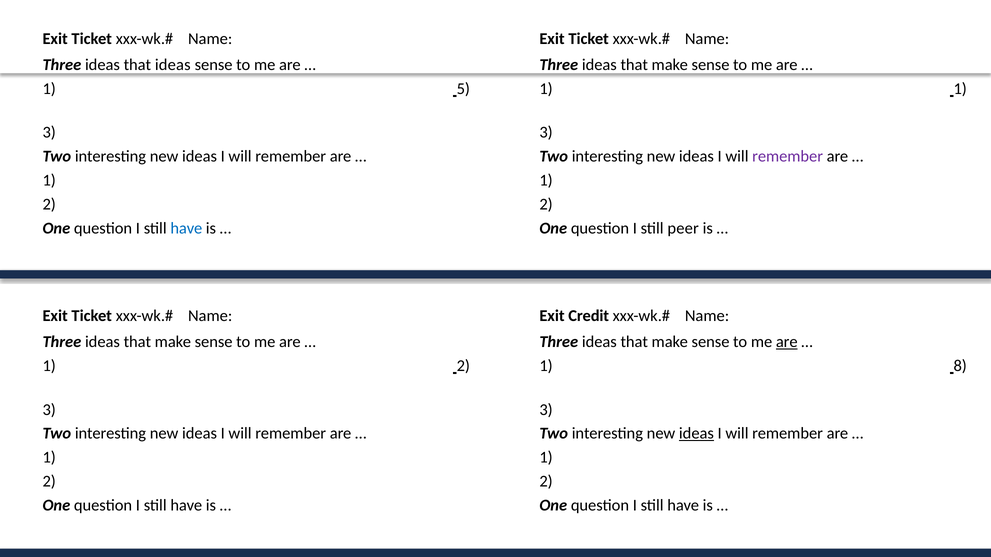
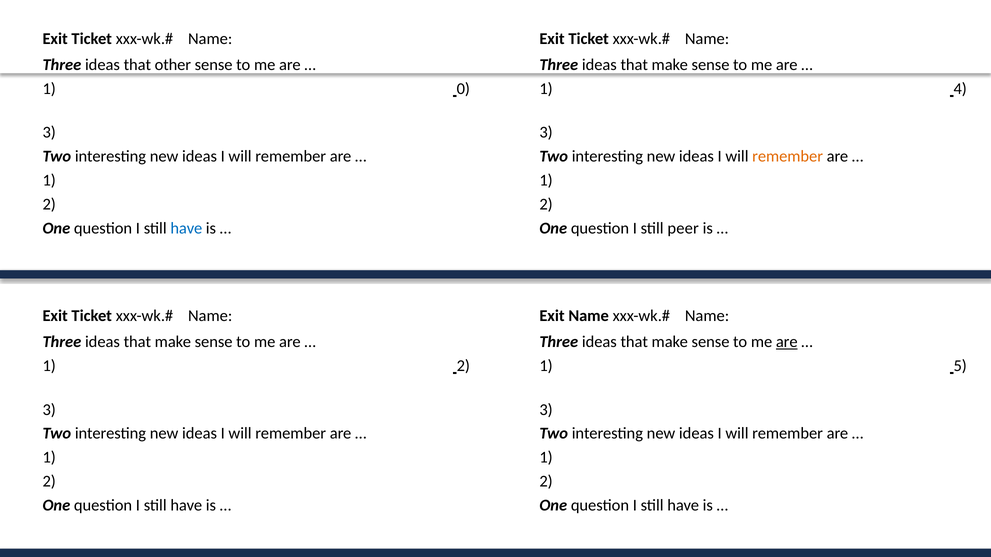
that ideas: ideas -> other (173, 65)
5: 5 -> 0 (463, 89)
1 1: 1 -> 4 (960, 89)
remember colour: purple -> orange (788, 157)
Exit Credit: Credit -> Name (589, 316)
8: 8 -> 5 (960, 366)
ideas underline: present -> none (696, 434)
